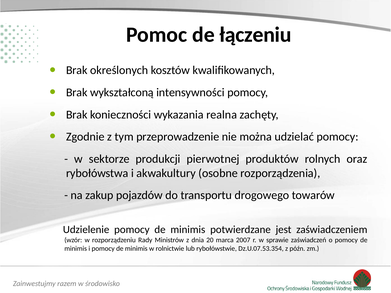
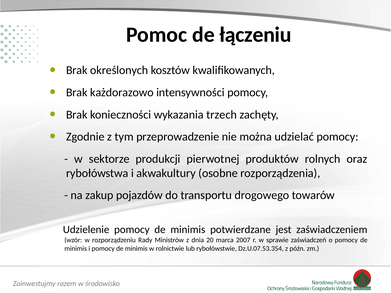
wykształconą: wykształconą -> każdorazowo (122, 93)
realna: realna -> trzech (222, 115)
